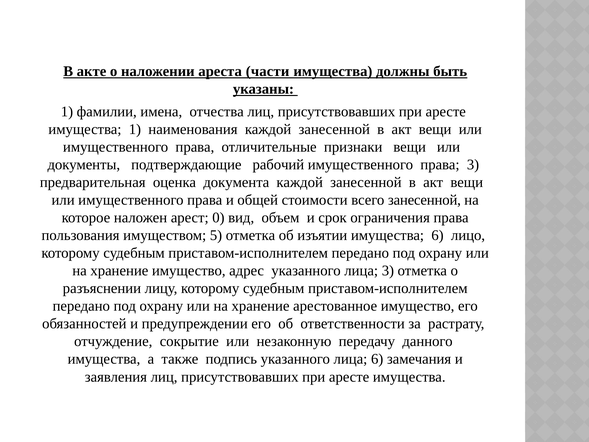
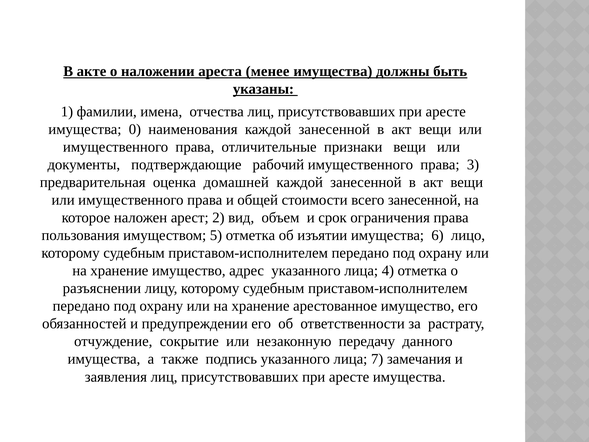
части: части -> менее (268, 71)
имущества 1: 1 -> 0 (135, 129)
документа: документа -> домашней (236, 182)
0: 0 -> 2 (218, 218)
лица 3: 3 -> 4 (388, 271)
лица 6: 6 -> 7 (377, 359)
